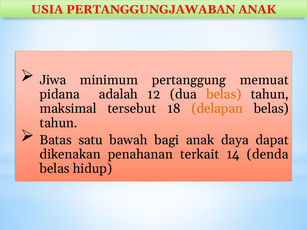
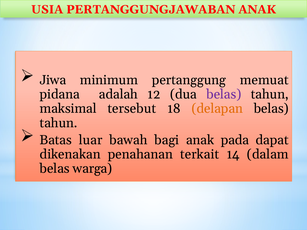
belas colour: orange -> purple (224, 94)
satu: satu -> luar (91, 140)
daya: daya -> pada (235, 140)
denda: denda -> dalam (268, 154)
hidup: hidup -> warga (92, 169)
